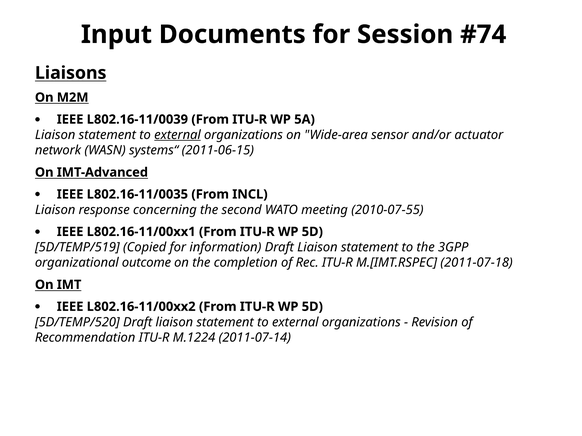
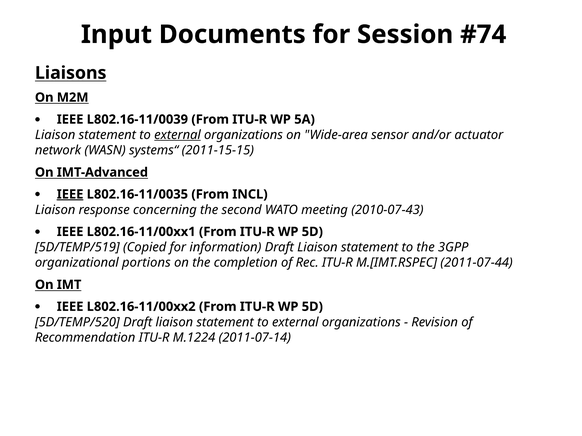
2011-06-15: 2011-06-15 -> 2011-15-15 (218, 151)
IEEE underline: none -> present (70, 195)
2010-07-55: 2010-07-55 -> 2010-07-43 (387, 210)
outcome: outcome -> portions (146, 263)
2011-07-18: 2011-07-18 -> 2011-07-44 (477, 263)
